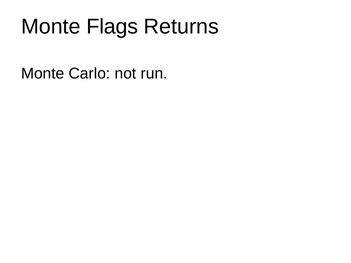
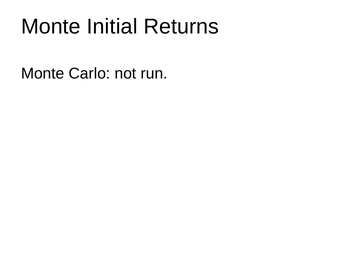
Flags: Flags -> Initial (112, 27)
